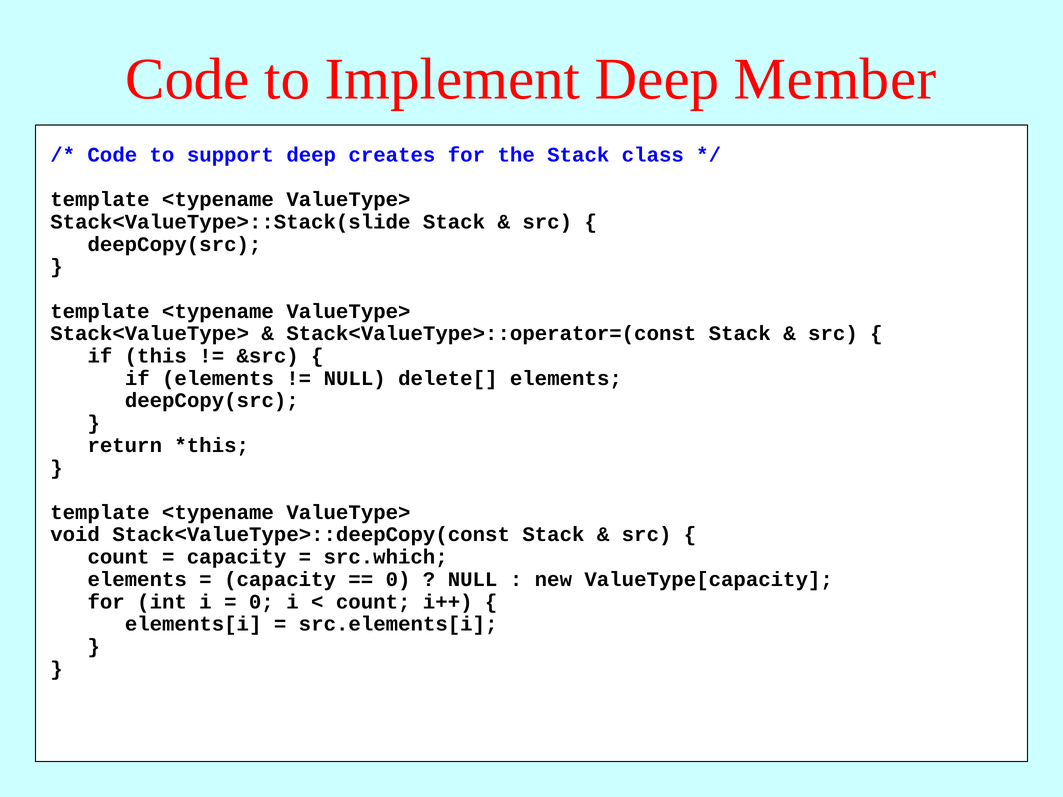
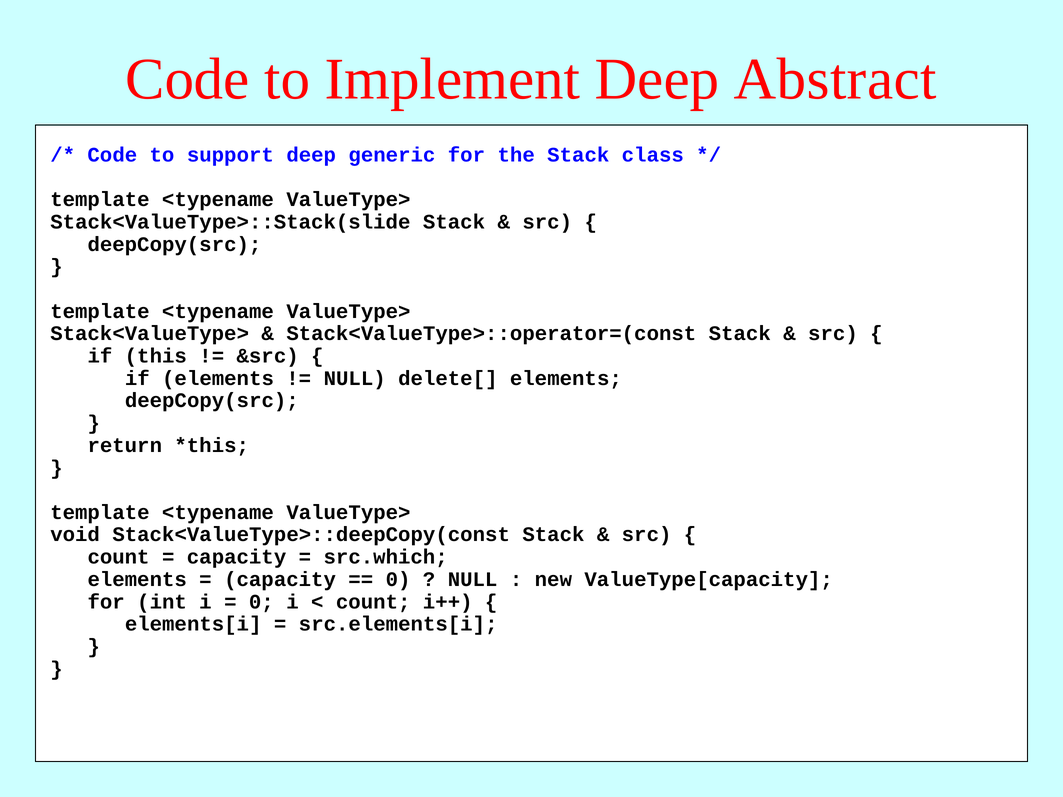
Member: Member -> Abstract (835, 79)
creates: creates -> generic (392, 155)
